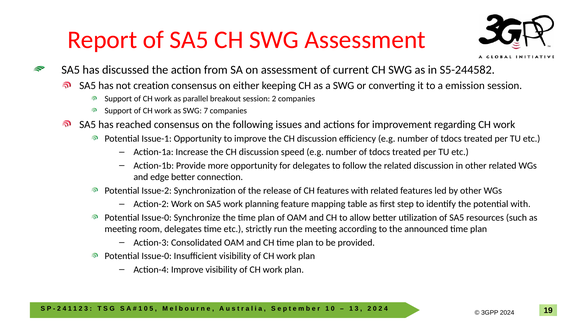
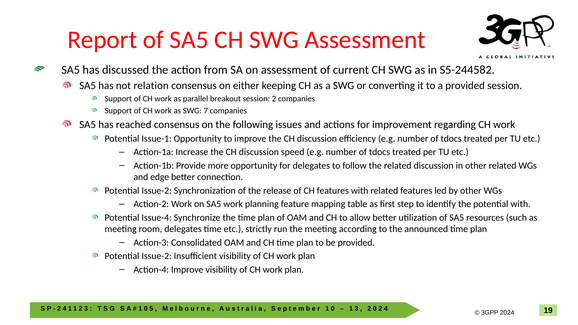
creation: creation -> relation (151, 86)
a emission: emission -> provided (465, 86)
Issue-0: Issue-0 -> Issue-4 (157, 218)
Issue-0: Issue-0 -> Issue-2 (157, 256)
